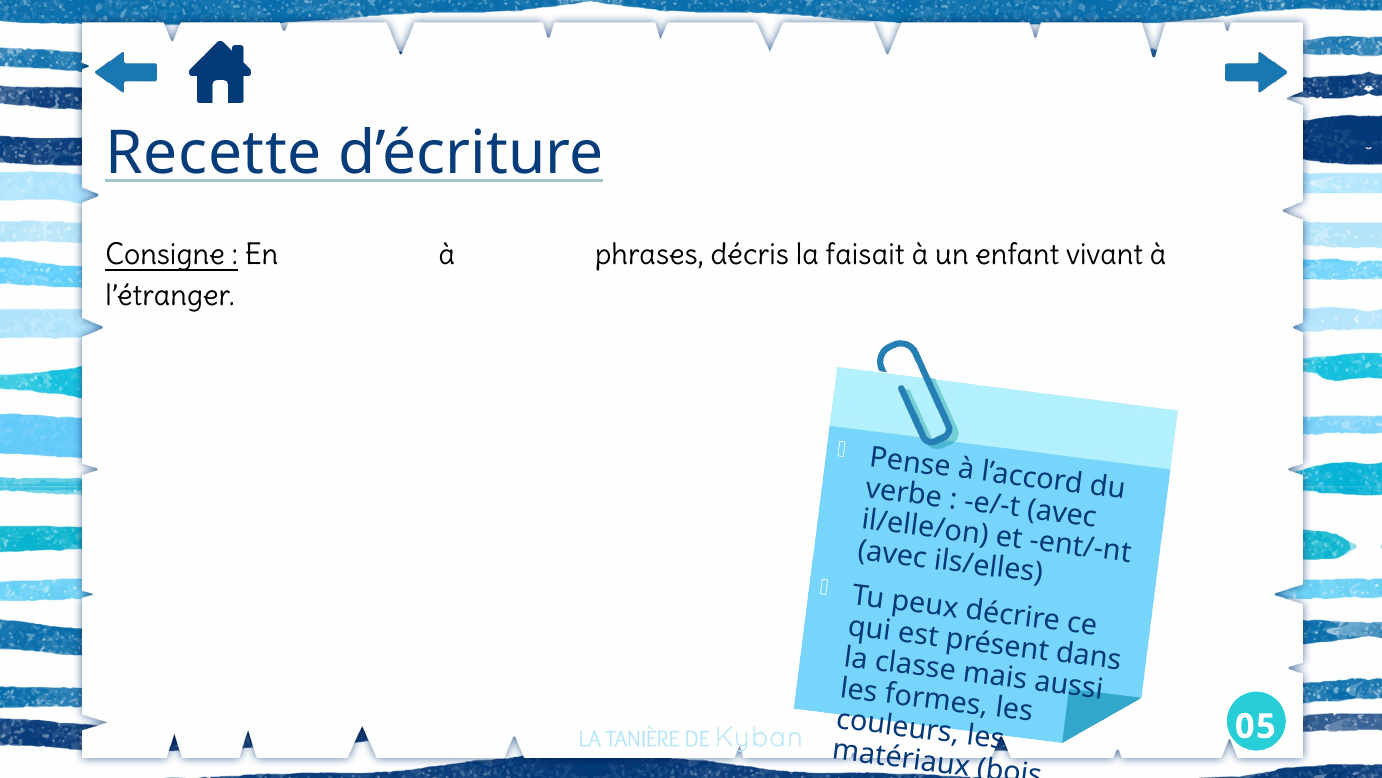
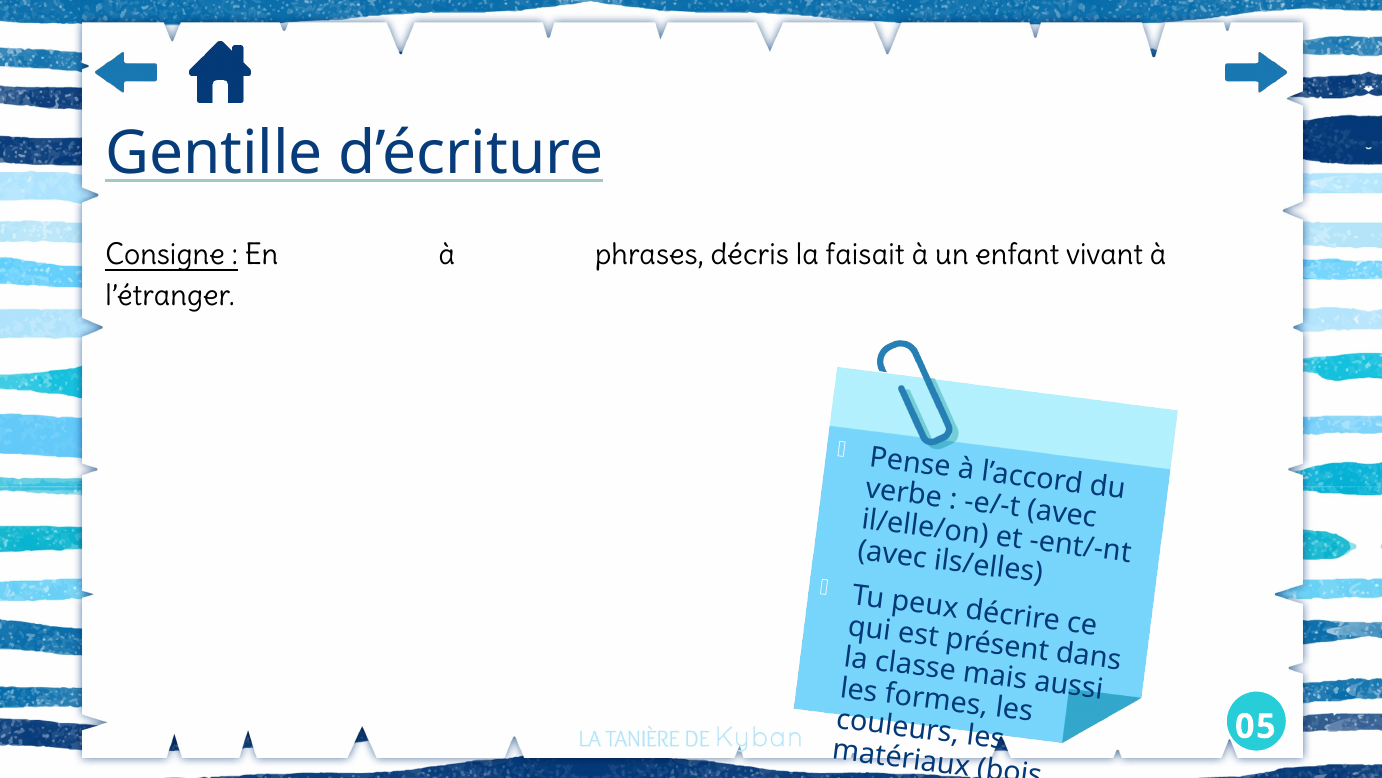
Recette: Recette -> Gentille (214, 153)
